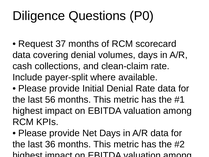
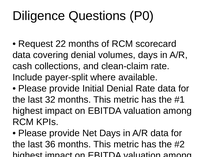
37: 37 -> 22 (61, 44)
56: 56 -> 32 (50, 100)
